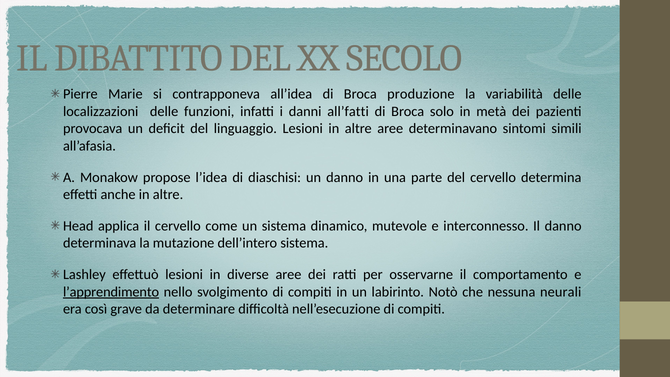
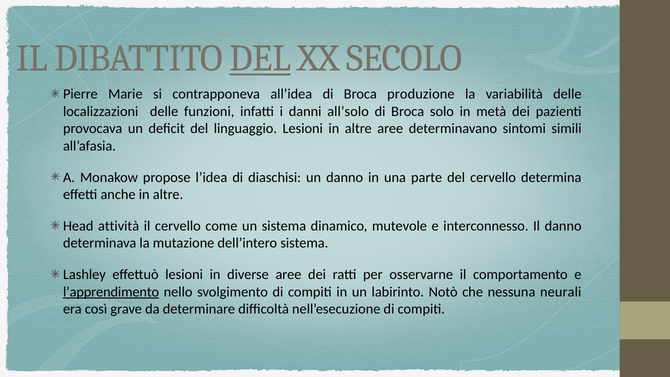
DEL underline: none -> present (260, 58)
all’fatti: all’fatti -> all’solo (348, 111)
applica: applica -> attività (119, 226)
